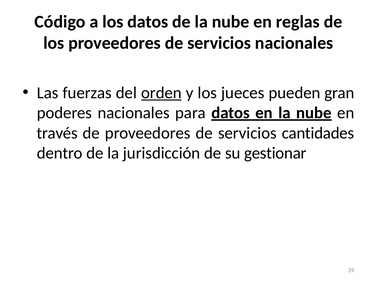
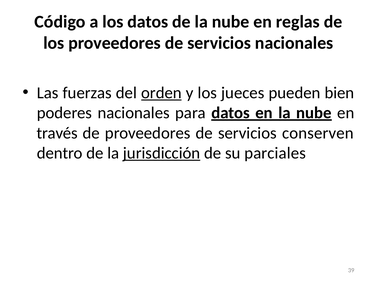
gran: gran -> bien (339, 93)
cantidades: cantidades -> conserven (318, 133)
jurisdicción underline: none -> present (162, 153)
gestionar: gestionar -> parciales (275, 153)
